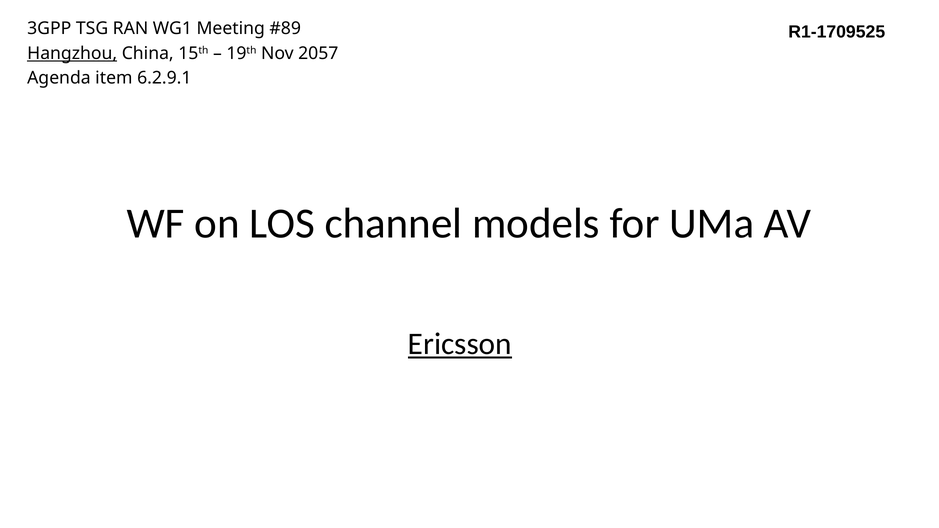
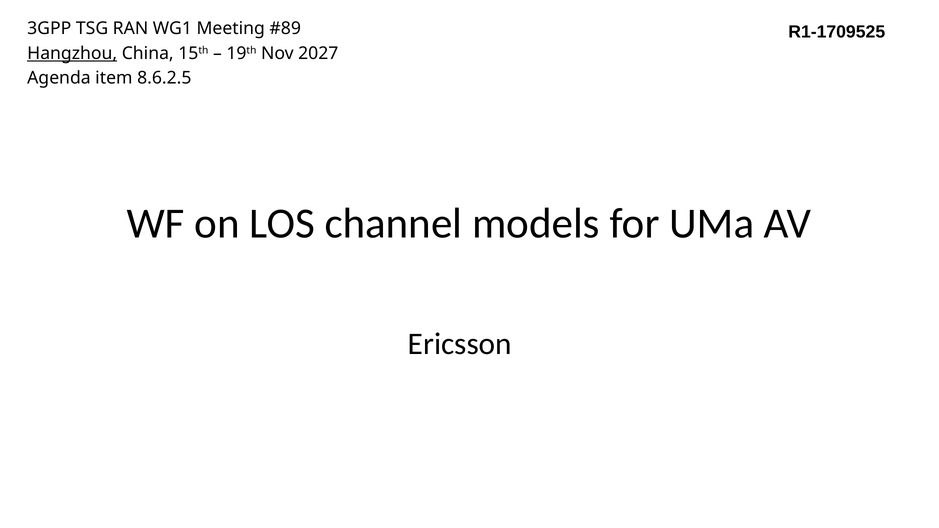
2057: 2057 -> 2027 (318, 53)
6.2.9.1: 6.2.9.1 -> 8.6.2.5 (164, 78)
Ericsson underline: present -> none (460, 344)
